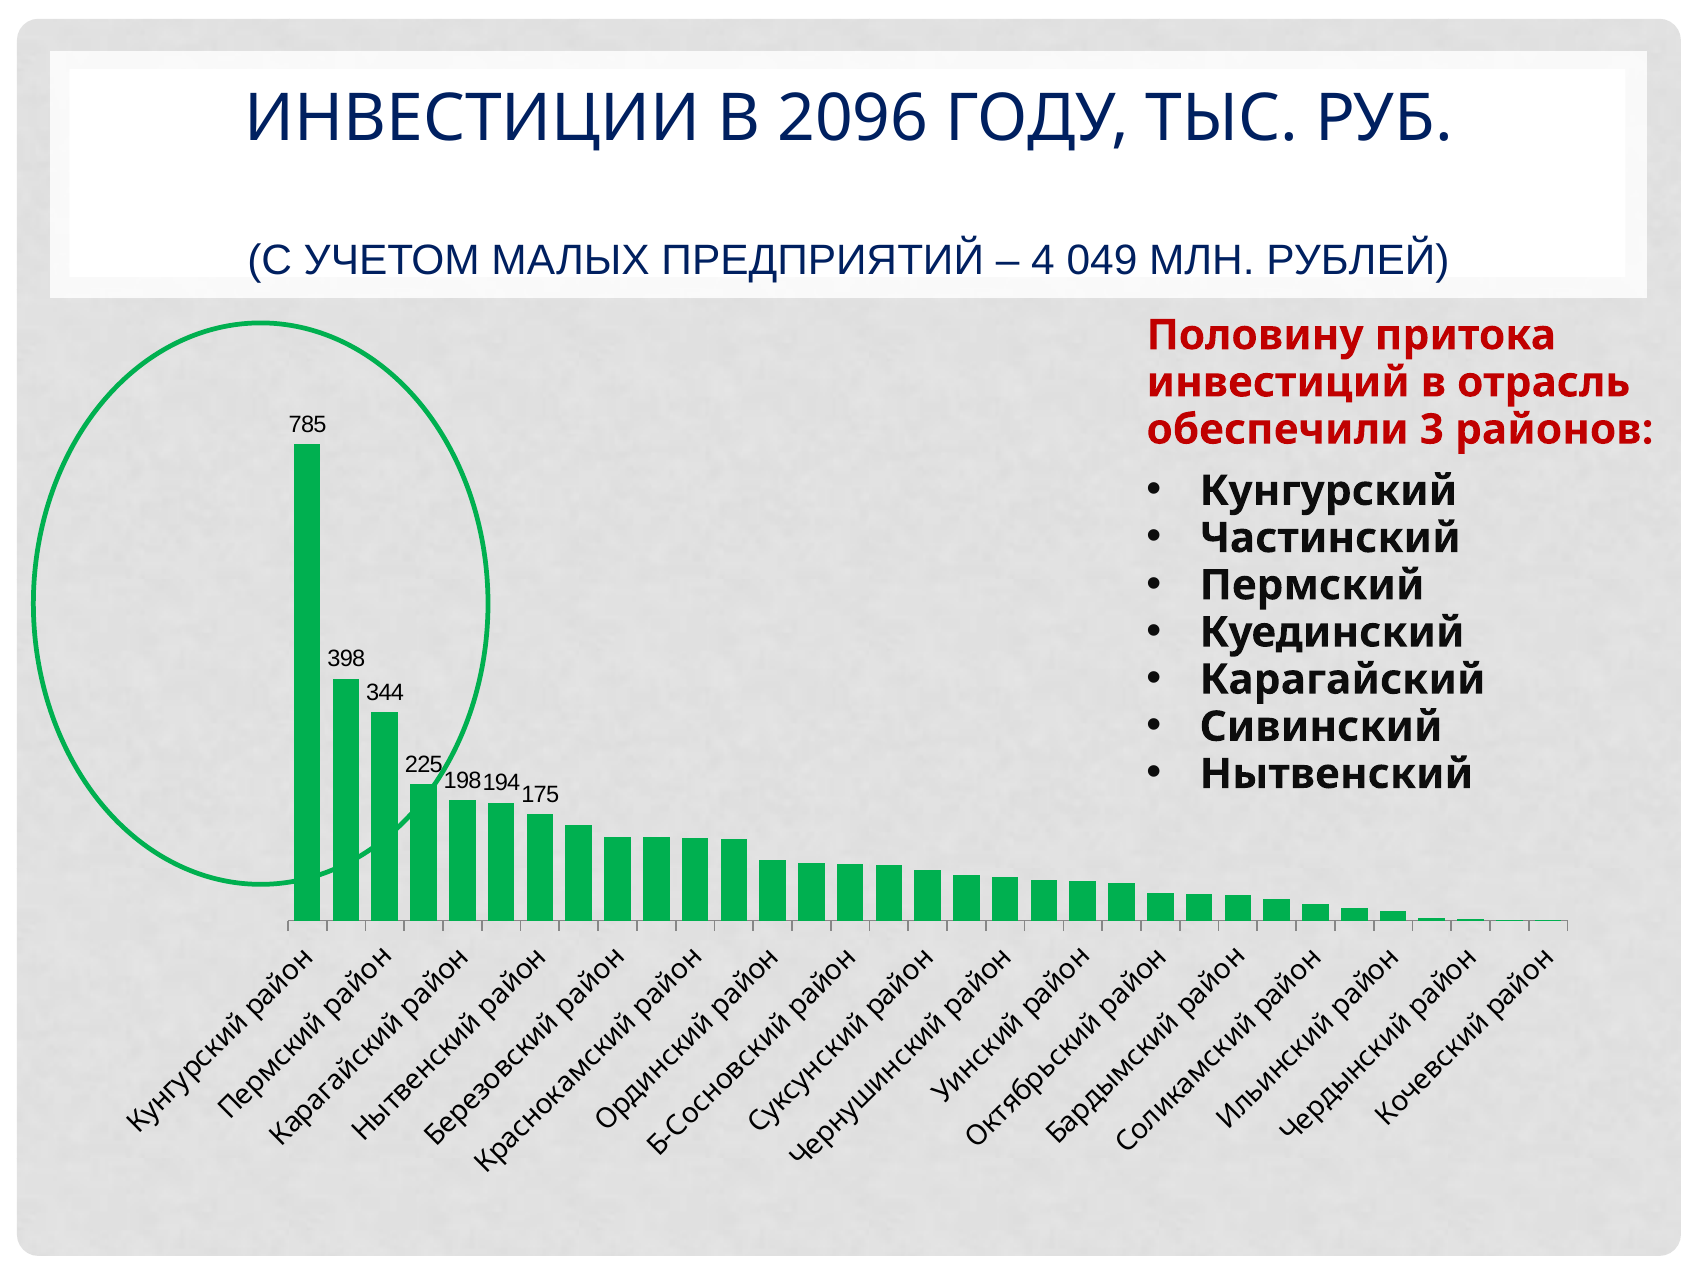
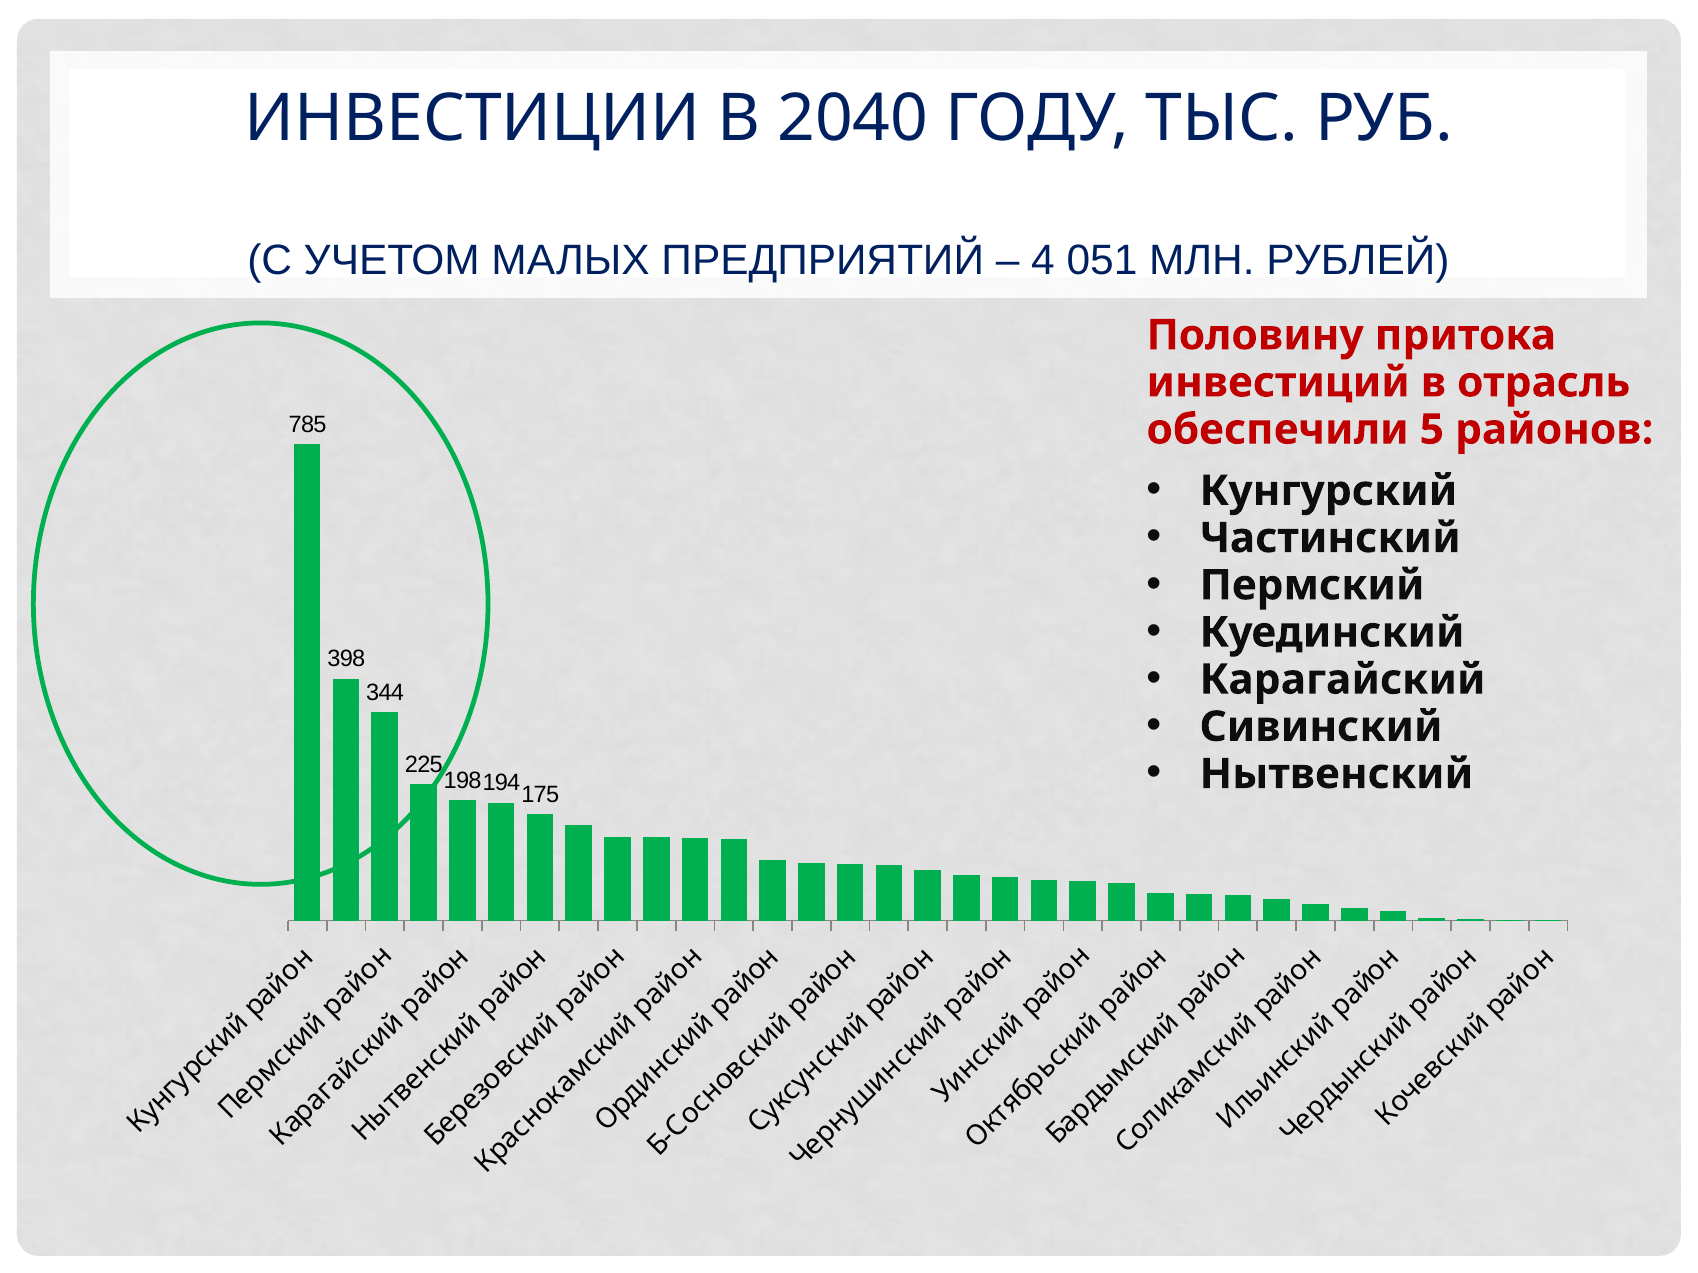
2096: 2096 -> 2040 (853, 118)
049: 049 -> 051 (1102, 261)
3: 3 -> 5 (1432, 430)
